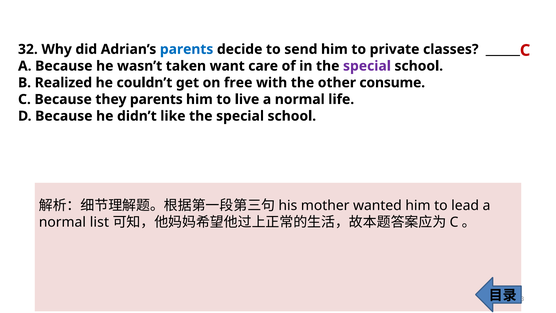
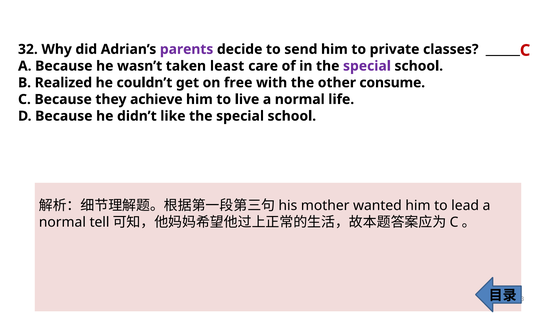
parents colour: blue -> purple (187, 49)
want: want -> least (227, 66)
they parents: parents -> achieve (156, 99)
list: list -> tell (100, 222)
